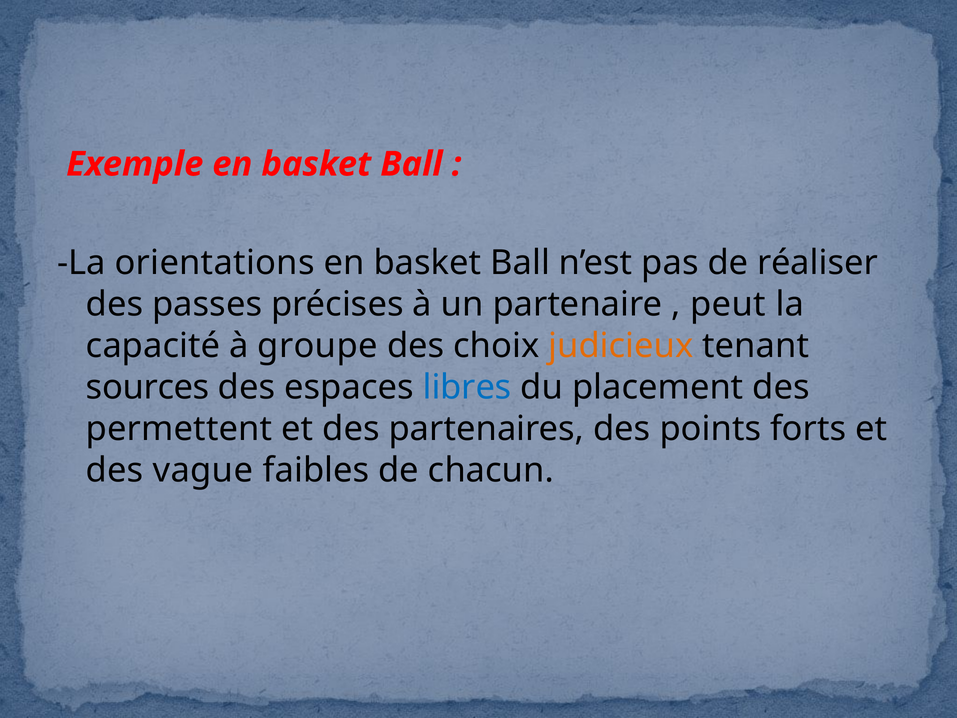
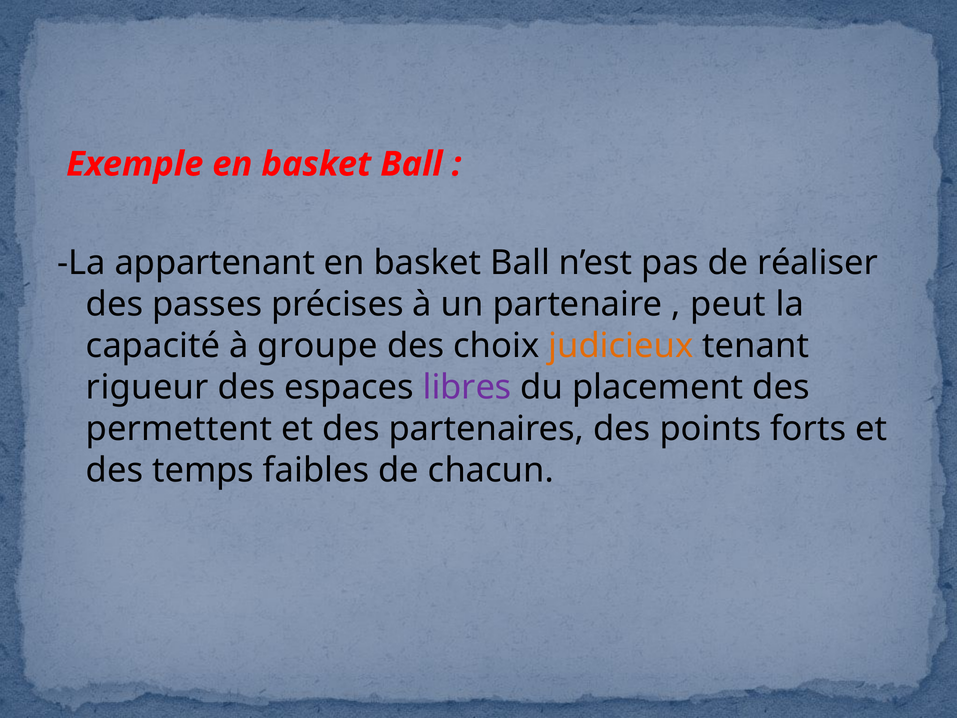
orientations: orientations -> appartenant (215, 263)
sources: sources -> rigueur (147, 387)
libres colour: blue -> purple (467, 387)
vague: vague -> temps (203, 470)
